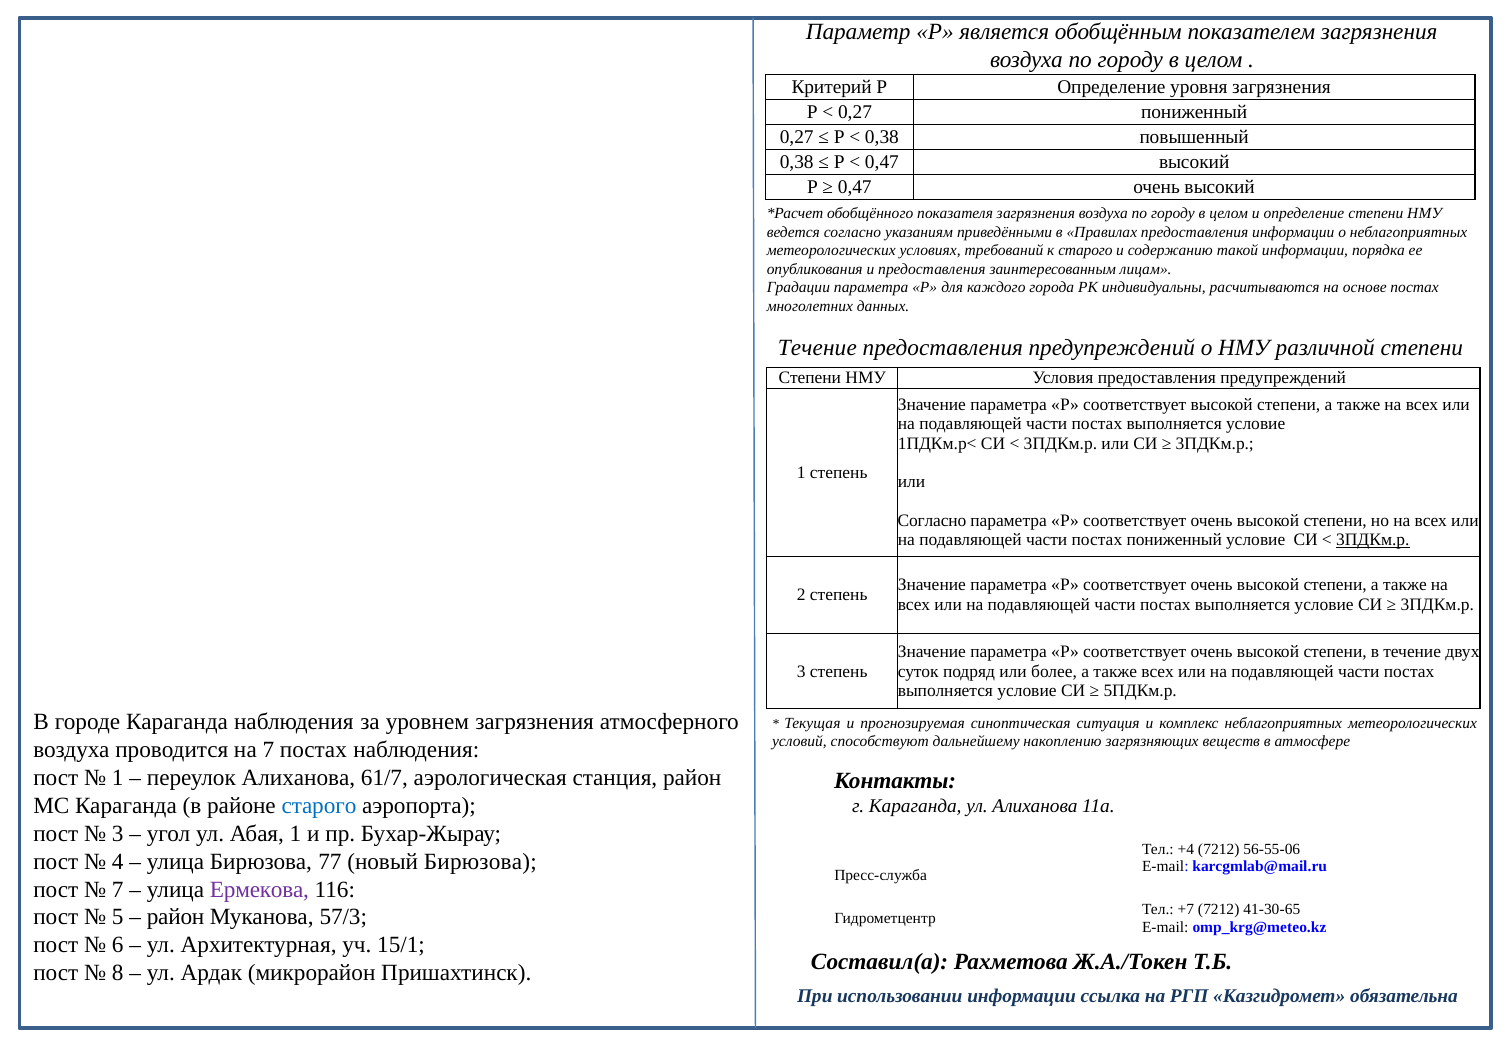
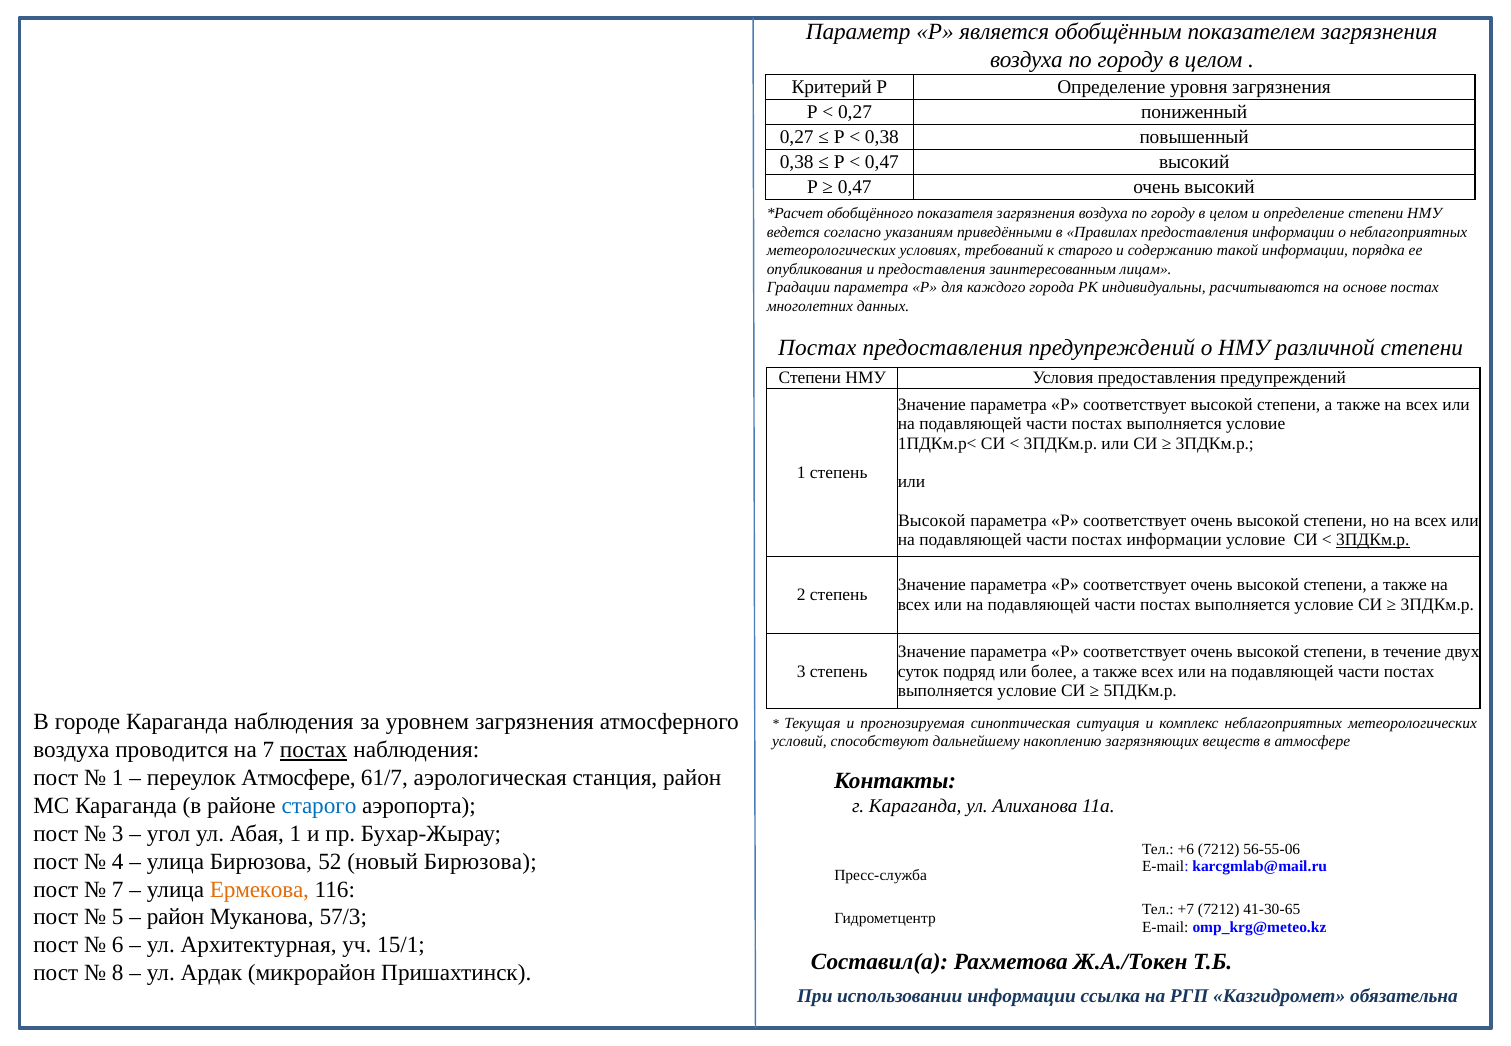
Течение: Течение -> Постах (817, 348)
Согласно: Согласно -> Высокой (932, 521)
постах пониженный: пониженный -> информации (1174, 540)
постах underline: none -> present (313, 750)
переулок Алиханова: Алиханова -> Атмосфере (299, 778)
+4: +4 -> +6 (1186, 849)
77: 77 -> 52 (330, 862)
Ермекова colour: purple -> orange (259, 889)
